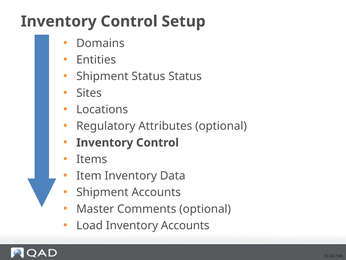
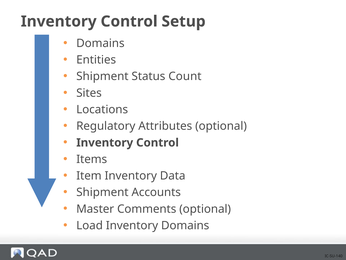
Status Status: Status -> Count (185, 76)
Inventory Accounts: Accounts -> Domains (185, 225)
